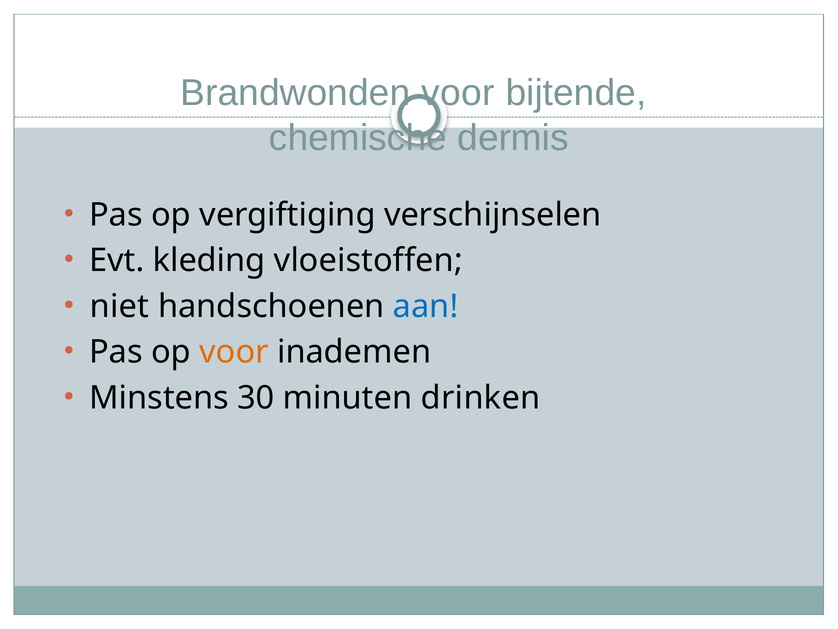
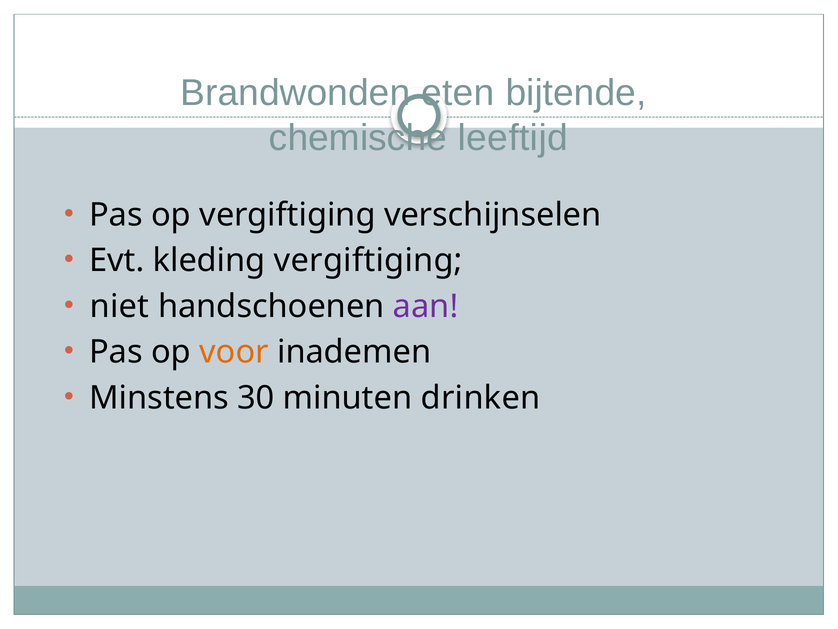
Brandwonden voor: voor -> eten (458, 93)
dermis: dermis -> leeftijd (513, 138)
kleding vloeistoffen: vloeistoffen -> vergiftiging (368, 260)
aan colour: blue -> purple (426, 306)
